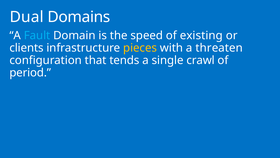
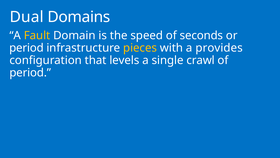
Fault colour: light blue -> yellow (37, 35)
existing: existing -> seconds (201, 35)
clients: clients -> period (27, 48)
threaten: threaten -> provides (219, 48)
tends: tends -> levels (124, 60)
